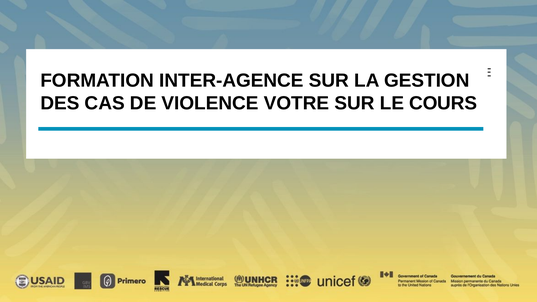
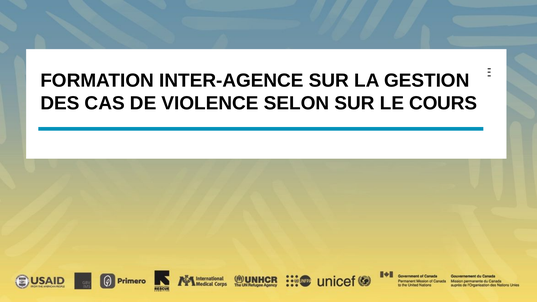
VOTRE: VOTRE -> SELON (297, 103)
